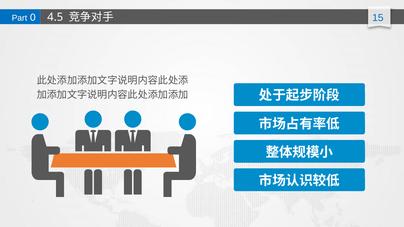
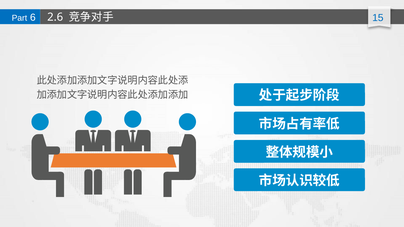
4.5: 4.5 -> 2.6 (55, 17)
0: 0 -> 6 (33, 18)
